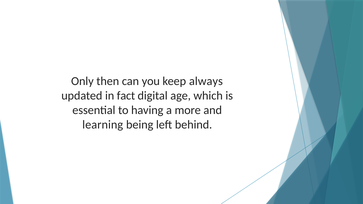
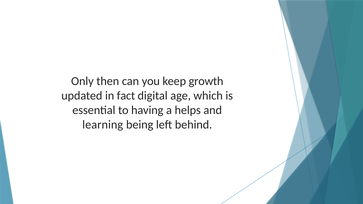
always: always -> growth (206, 81)
more: more -> helps (188, 110)
